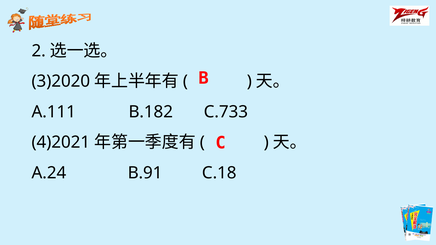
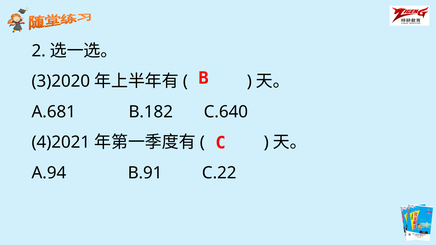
A.111: A.111 -> A.681 (54, 112)
C.733: C.733 -> C.640 (226, 112)
A.24: A.24 -> A.94 (49, 173)
C.18: C.18 -> C.22 (219, 173)
